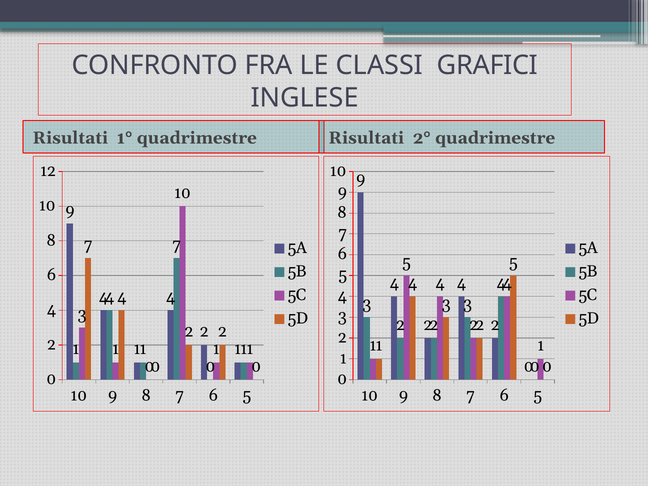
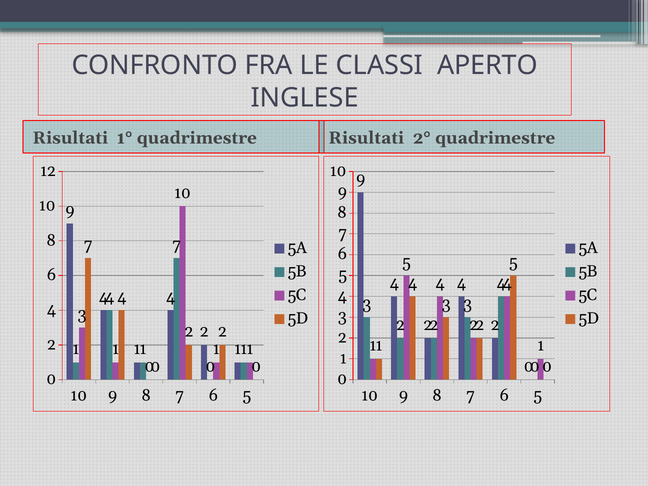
GRAFICI: GRAFICI -> APERTO (487, 65)
